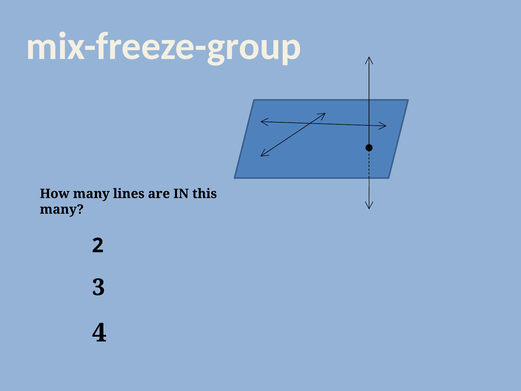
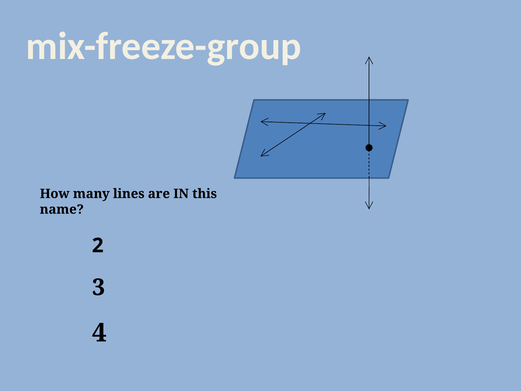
many: many -> name (62, 209)
